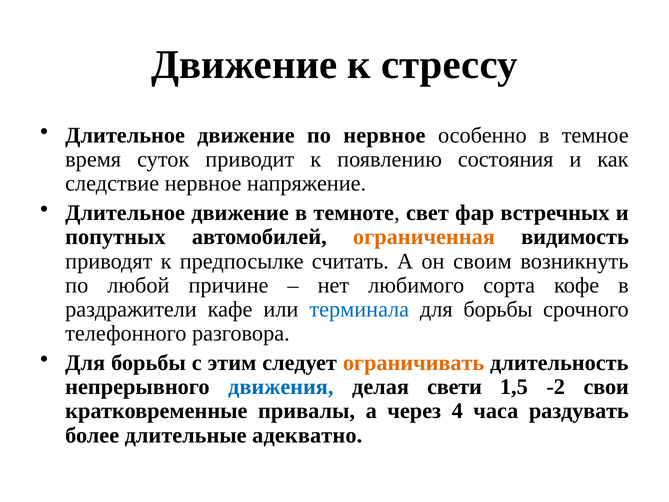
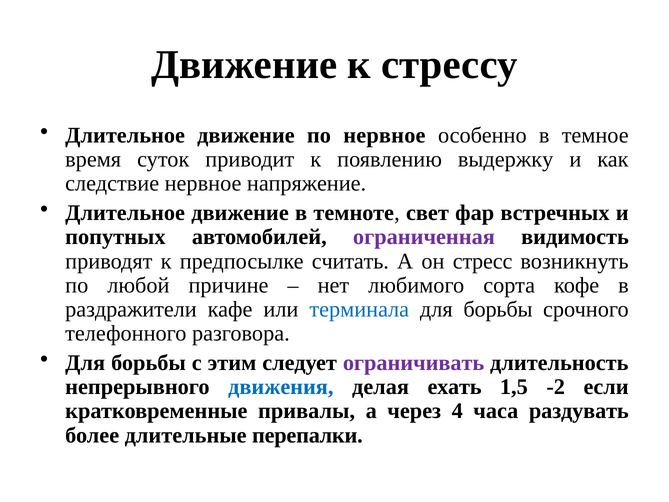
состояния: состояния -> выдержку (506, 159)
ограниченная colour: orange -> purple (424, 237)
своим: своим -> стресс (483, 261)
ограничивать colour: orange -> purple (414, 363)
свети: свети -> ехать (455, 387)
свои: свои -> если (606, 387)
адекватно: адекватно -> перепалки (307, 435)
